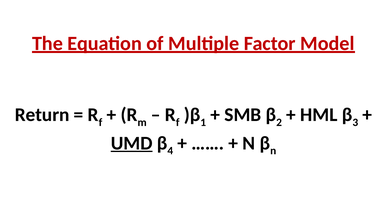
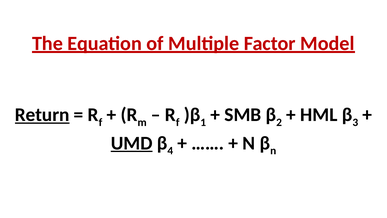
Return underline: none -> present (42, 115)
